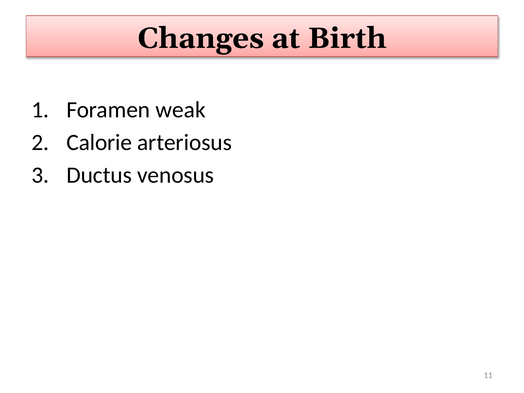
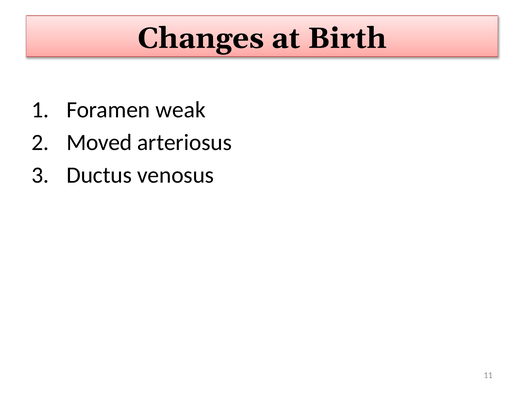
Calorie: Calorie -> Moved (99, 143)
